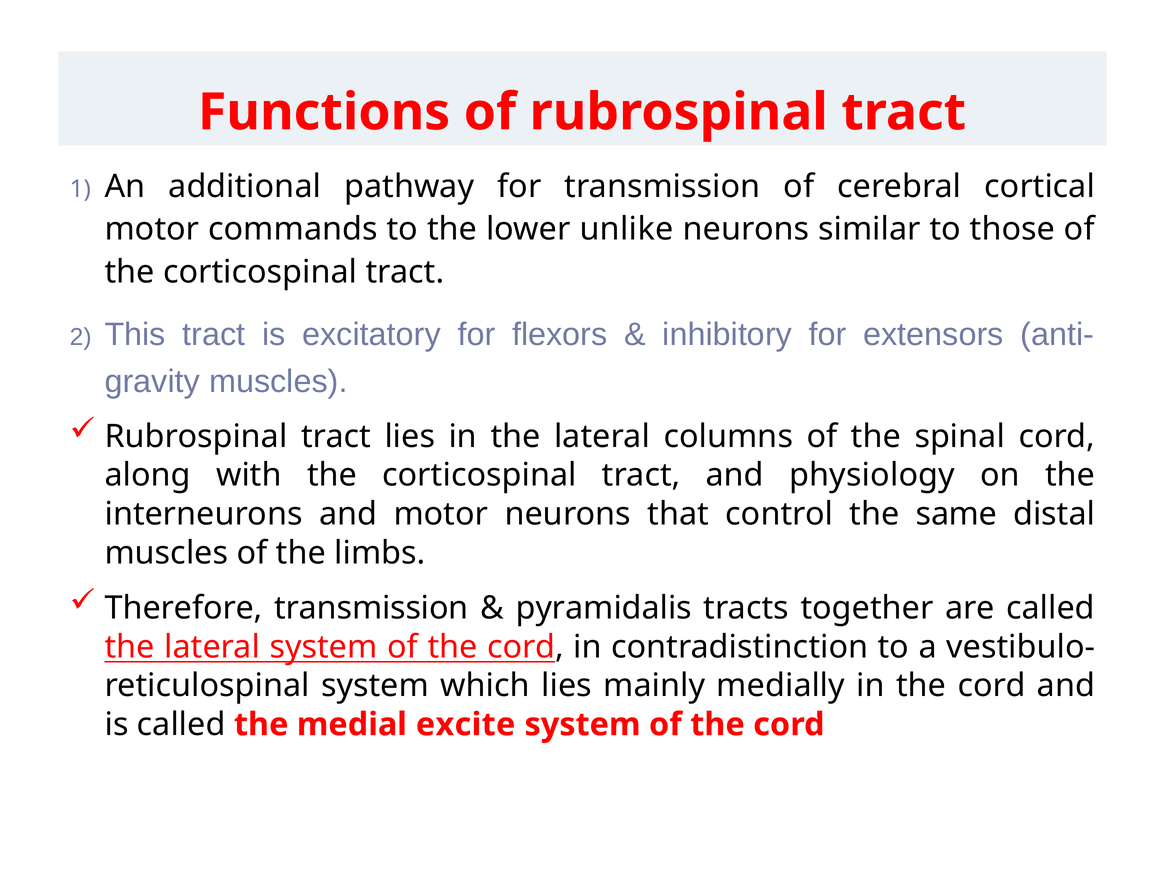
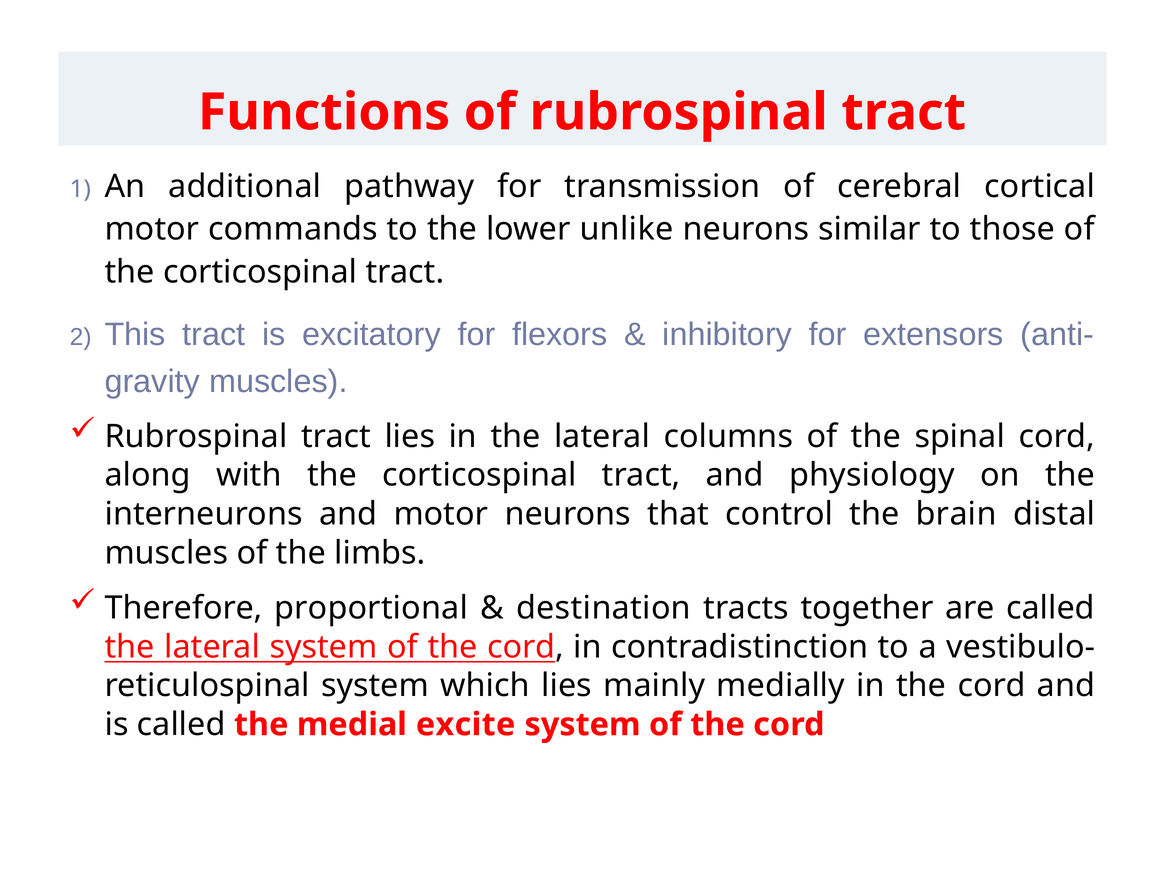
same: same -> brain (956, 515)
Therefore transmission: transmission -> proportional (371, 609)
pyramidalis: pyramidalis -> destination (604, 609)
